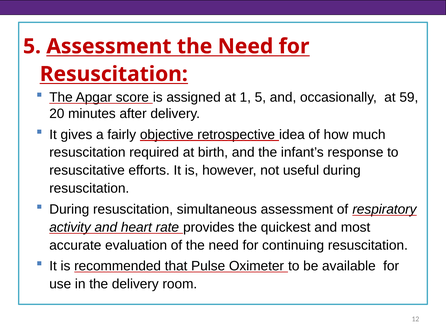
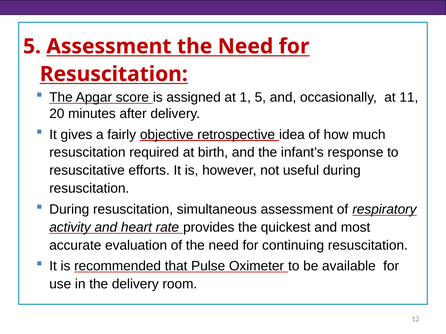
59: 59 -> 11 (409, 97)
